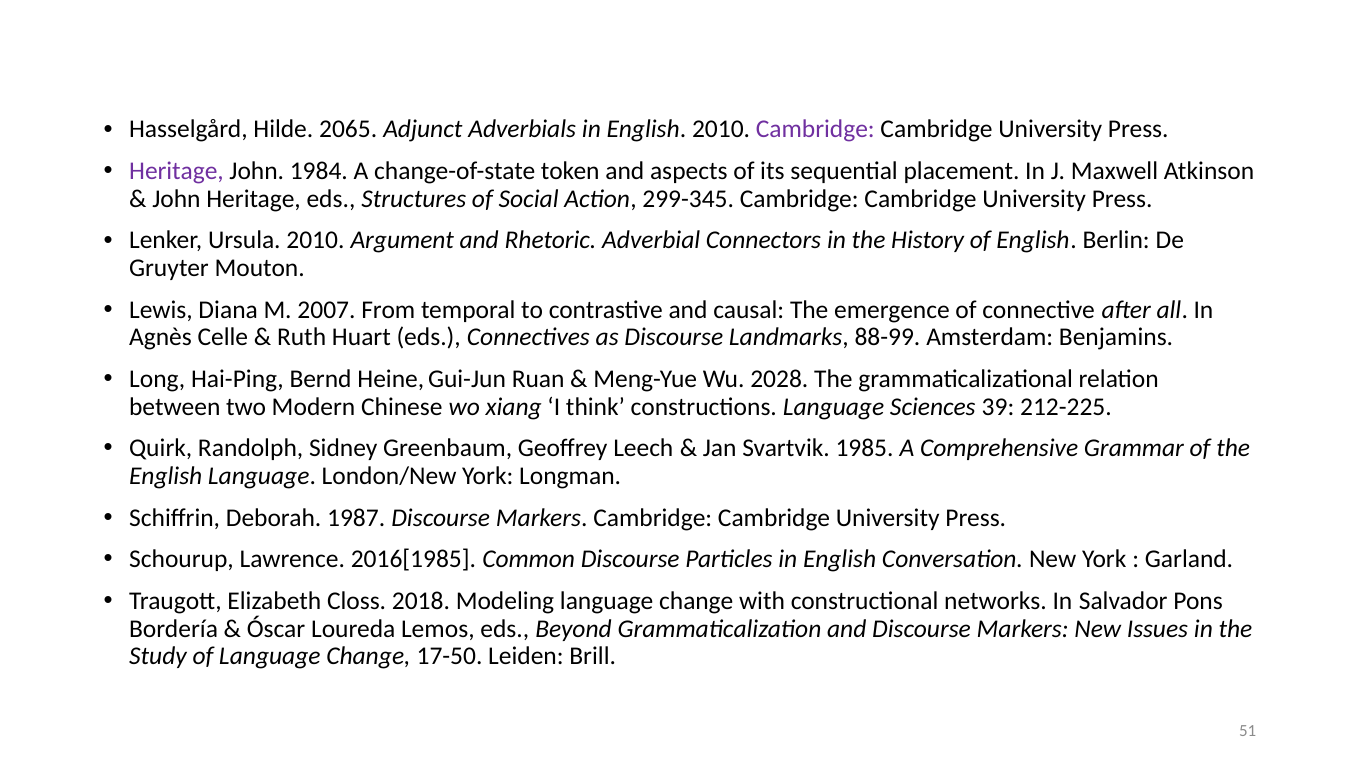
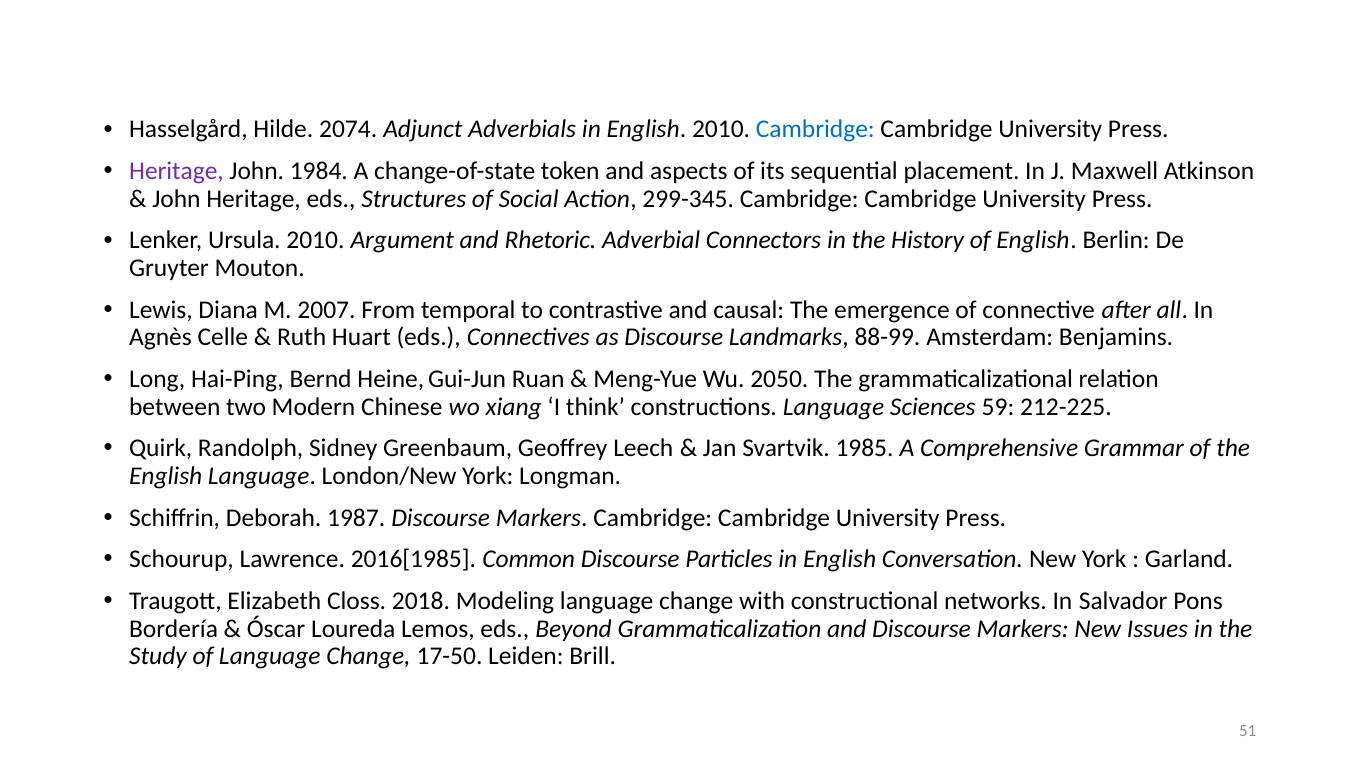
2065: 2065 -> 2074 (348, 130)
Cambridge colour: purple -> blue (815, 130)
2028: 2028 -> 2050 (779, 379)
39: 39 -> 59 (998, 407)
